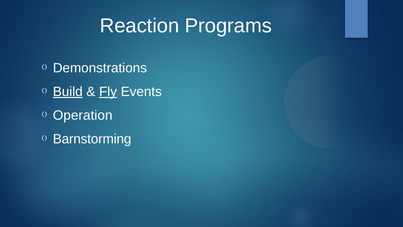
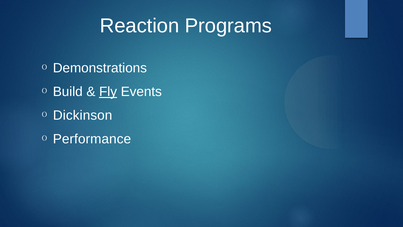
Build underline: present -> none (68, 92)
Operation: Operation -> Dickinson (83, 115)
Barnstorming: Barnstorming -> Performance (92, 139)
